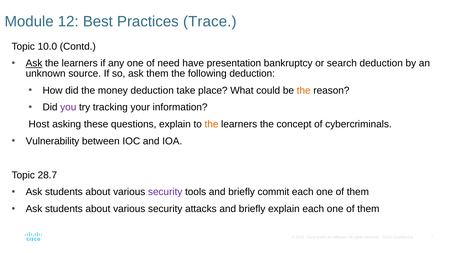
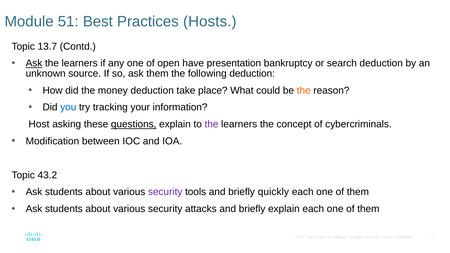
12: 12 -> 51 (68, 22)
Trace: Trace -> Hosts (210, 22)
10.0: 10.0 -> 13.7 (47, 46)
need: need -> open (169, 63)
you colour: purple -> blue (68, 107)
questions underline: none -> present (134, 124)
the colour: orange -> purple (212, 124)
Vulnerability: Vulnerability -> Modification (52, 141)
28.7: 28.7 -> 43.2 (47, 175)
commit: commit -> quickly (273, 192)
